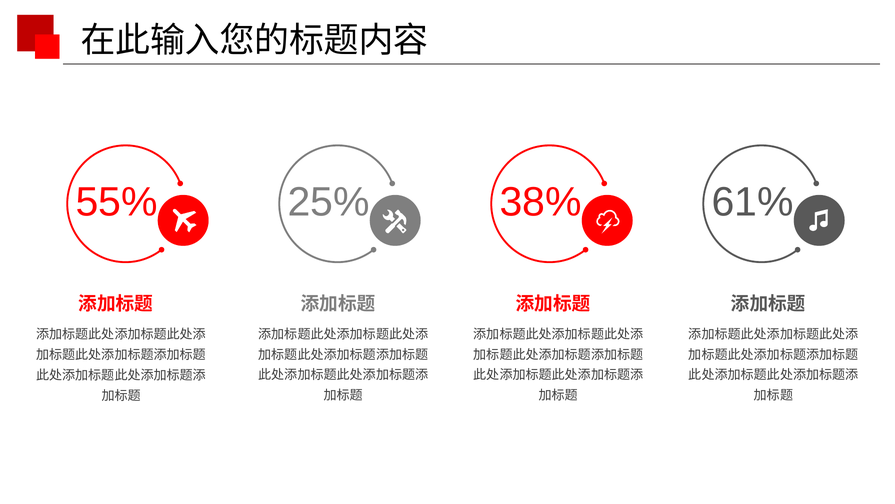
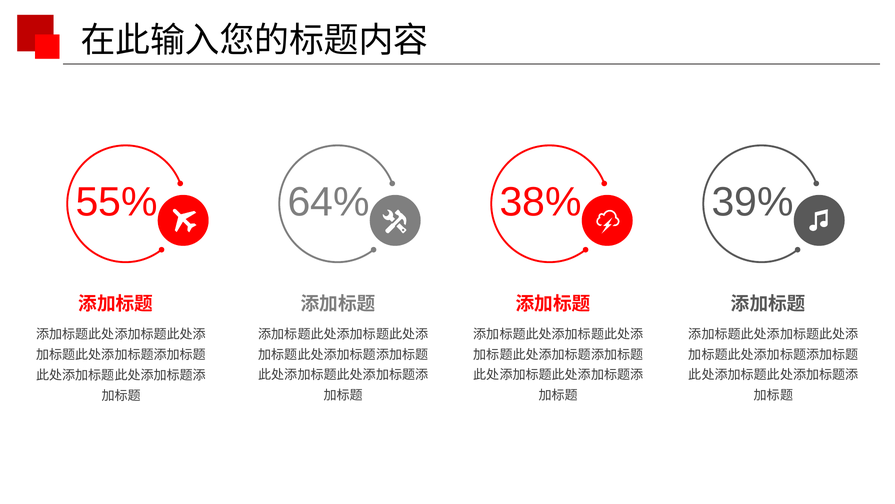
25%: 25% -> 64% (329, 202)
61%: 61% -> 39% (753, 202)
